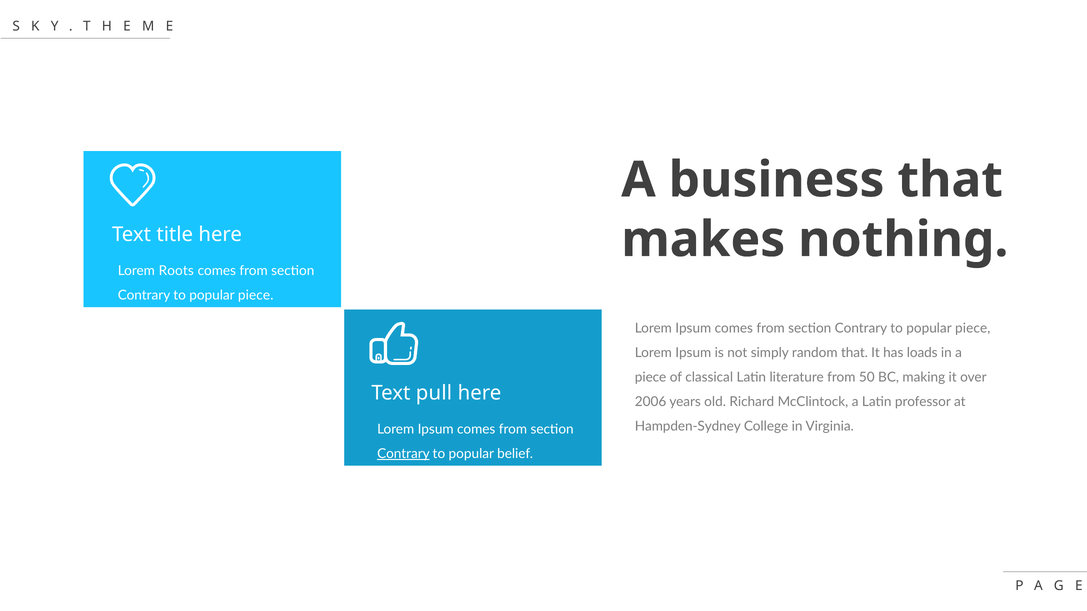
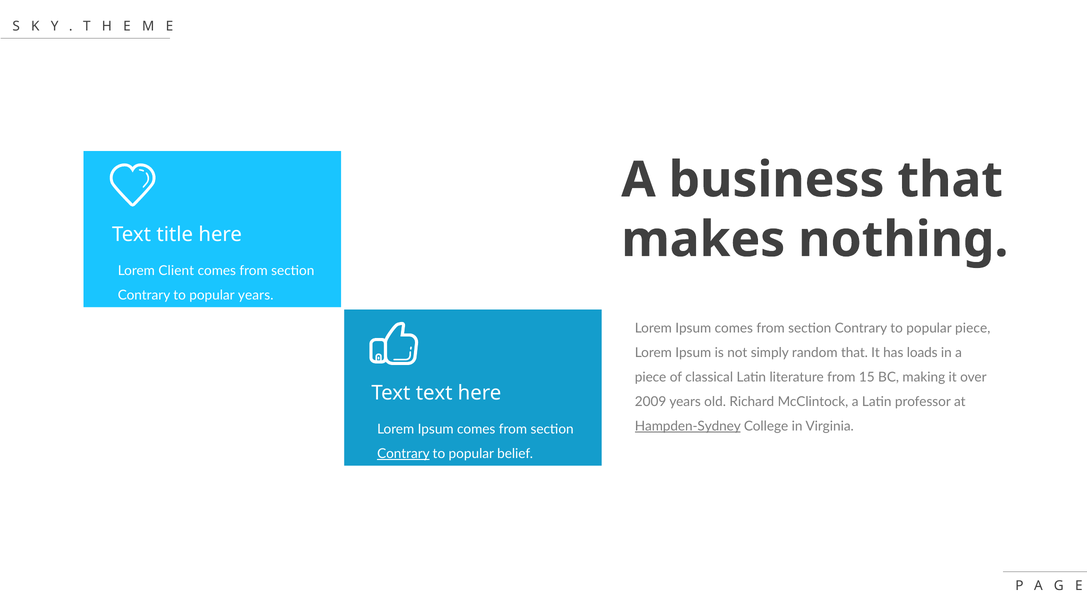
Roots: Roots -> Client (176, 271)
piece: piece -> years (256, 296)
50: 50 -> 15 (867, 378)
Text pull: pull -> text (434, 393)
2006: 2006 -> 2009 (651, 402)
Hampden-Sydney underline: none -> present (688, 427)
